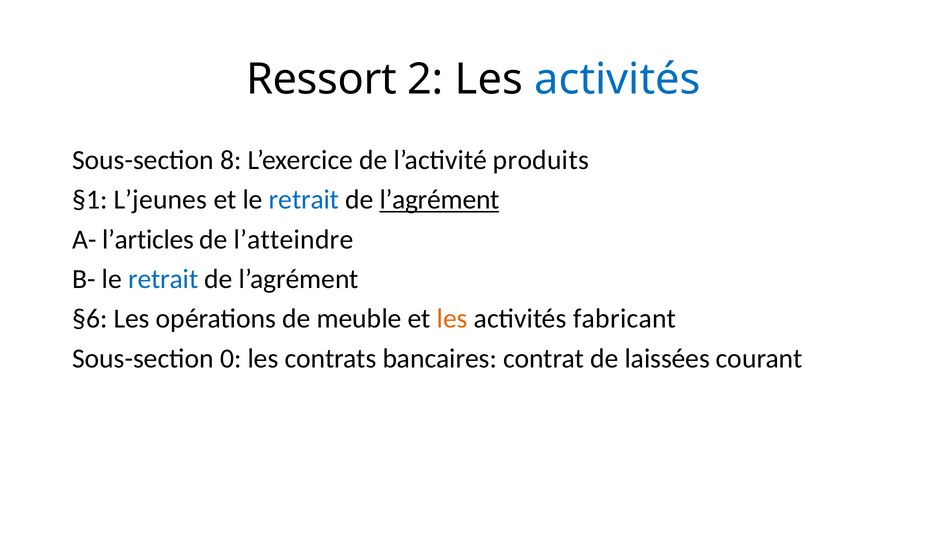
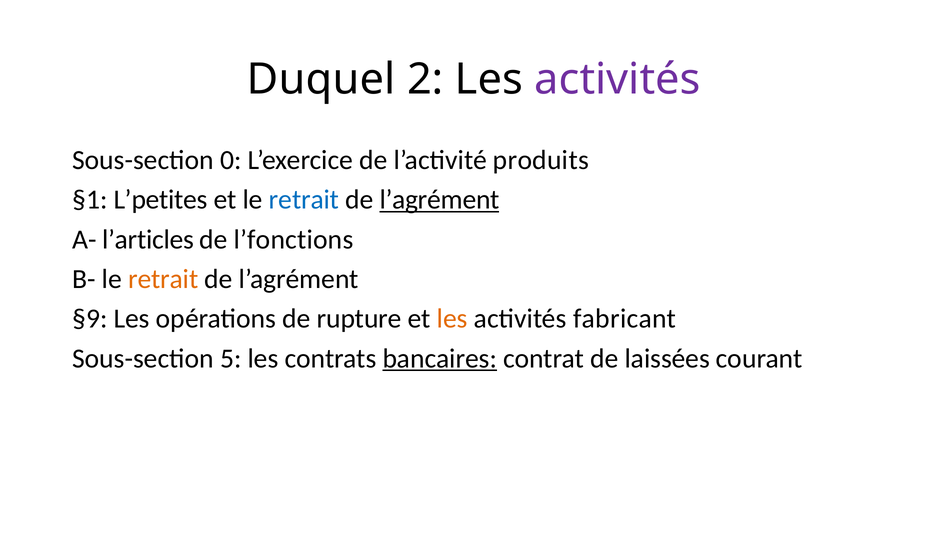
Ressort: Ressort -> Duquel (321, 80)
activités colour: blue -> purple (617, 80)
8: 8 -> 0 (231, 160)
L’jeunes: L’jeunes -> L’petites (161, 200)
l’atteindre: l’atteindre -> l’fonctions (294, 240)
retrait colour: blue -> orange (163, 279)
§6: §6 -> §9 (90, 319)
meuble: meuble -> rupture (359, 319)
0: 0 -> 5 (231, 359)
bancaires underline: none -> present (440, 359)
